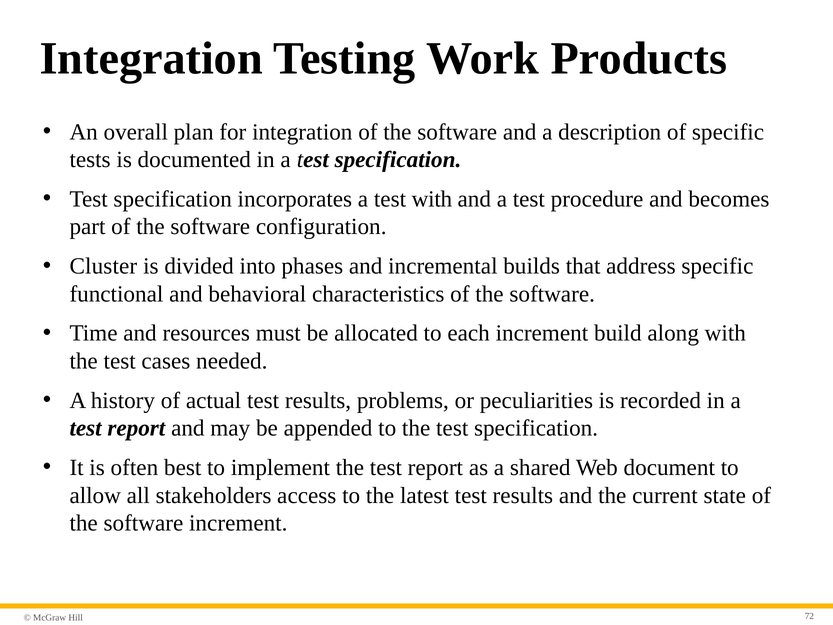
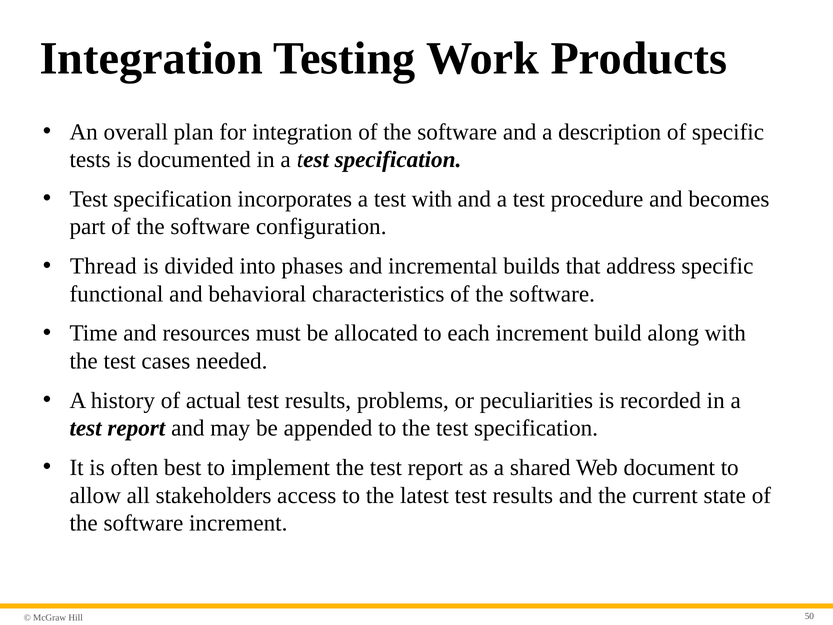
Cluster: Cluster -> Thread (103, 266)
72: 72 -> 50 (809, 616)
